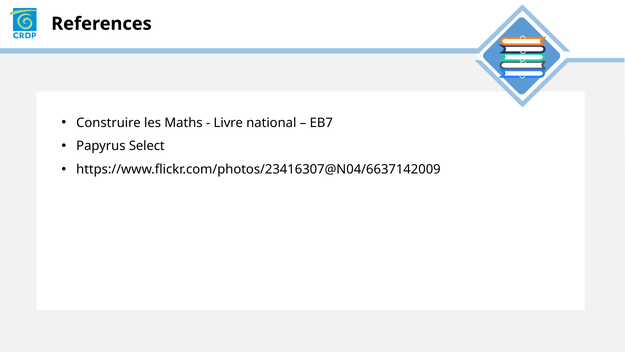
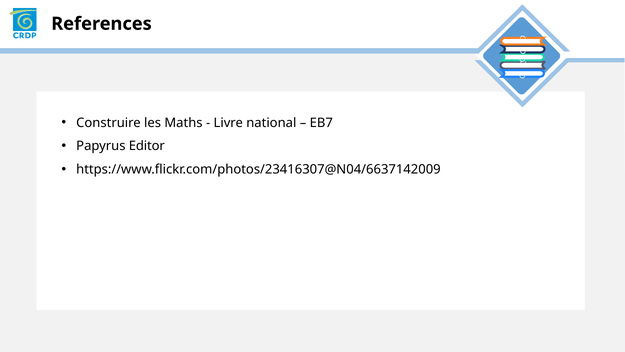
Select: Select -> Editor (147, 146)
